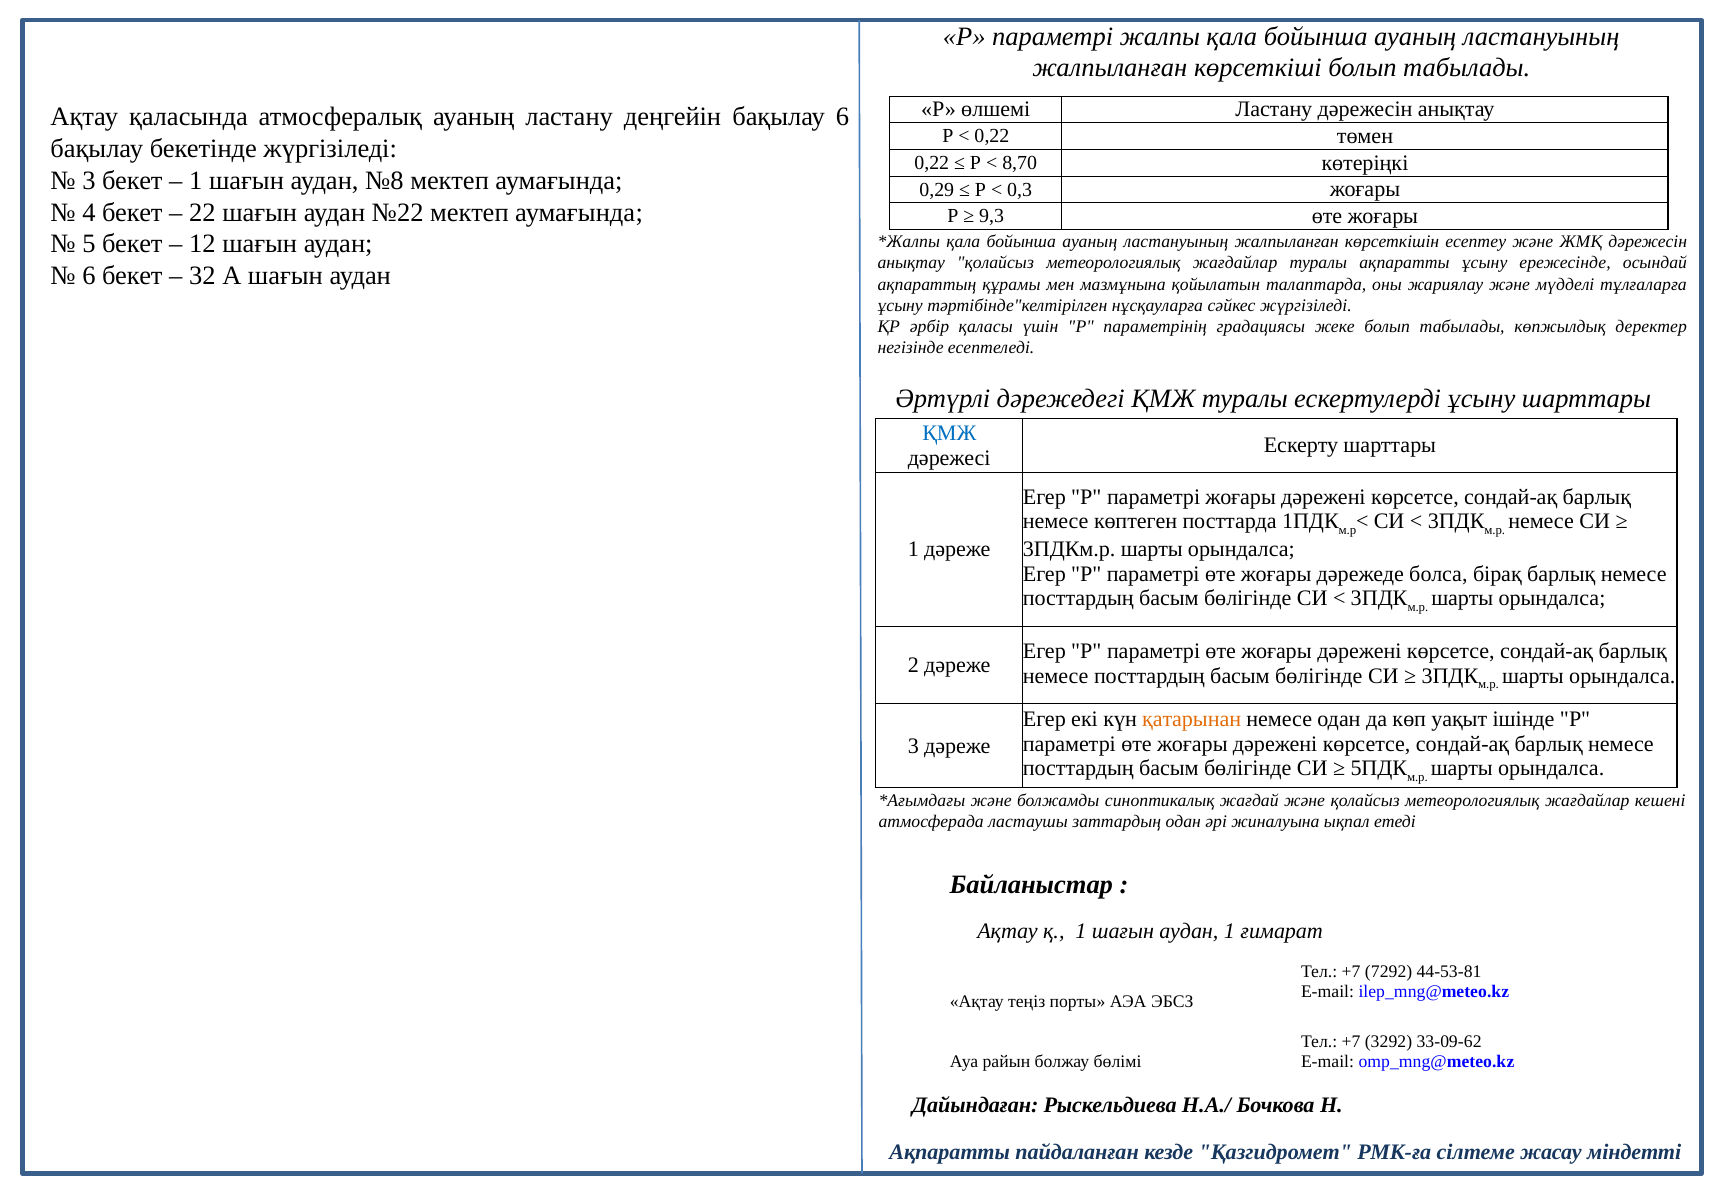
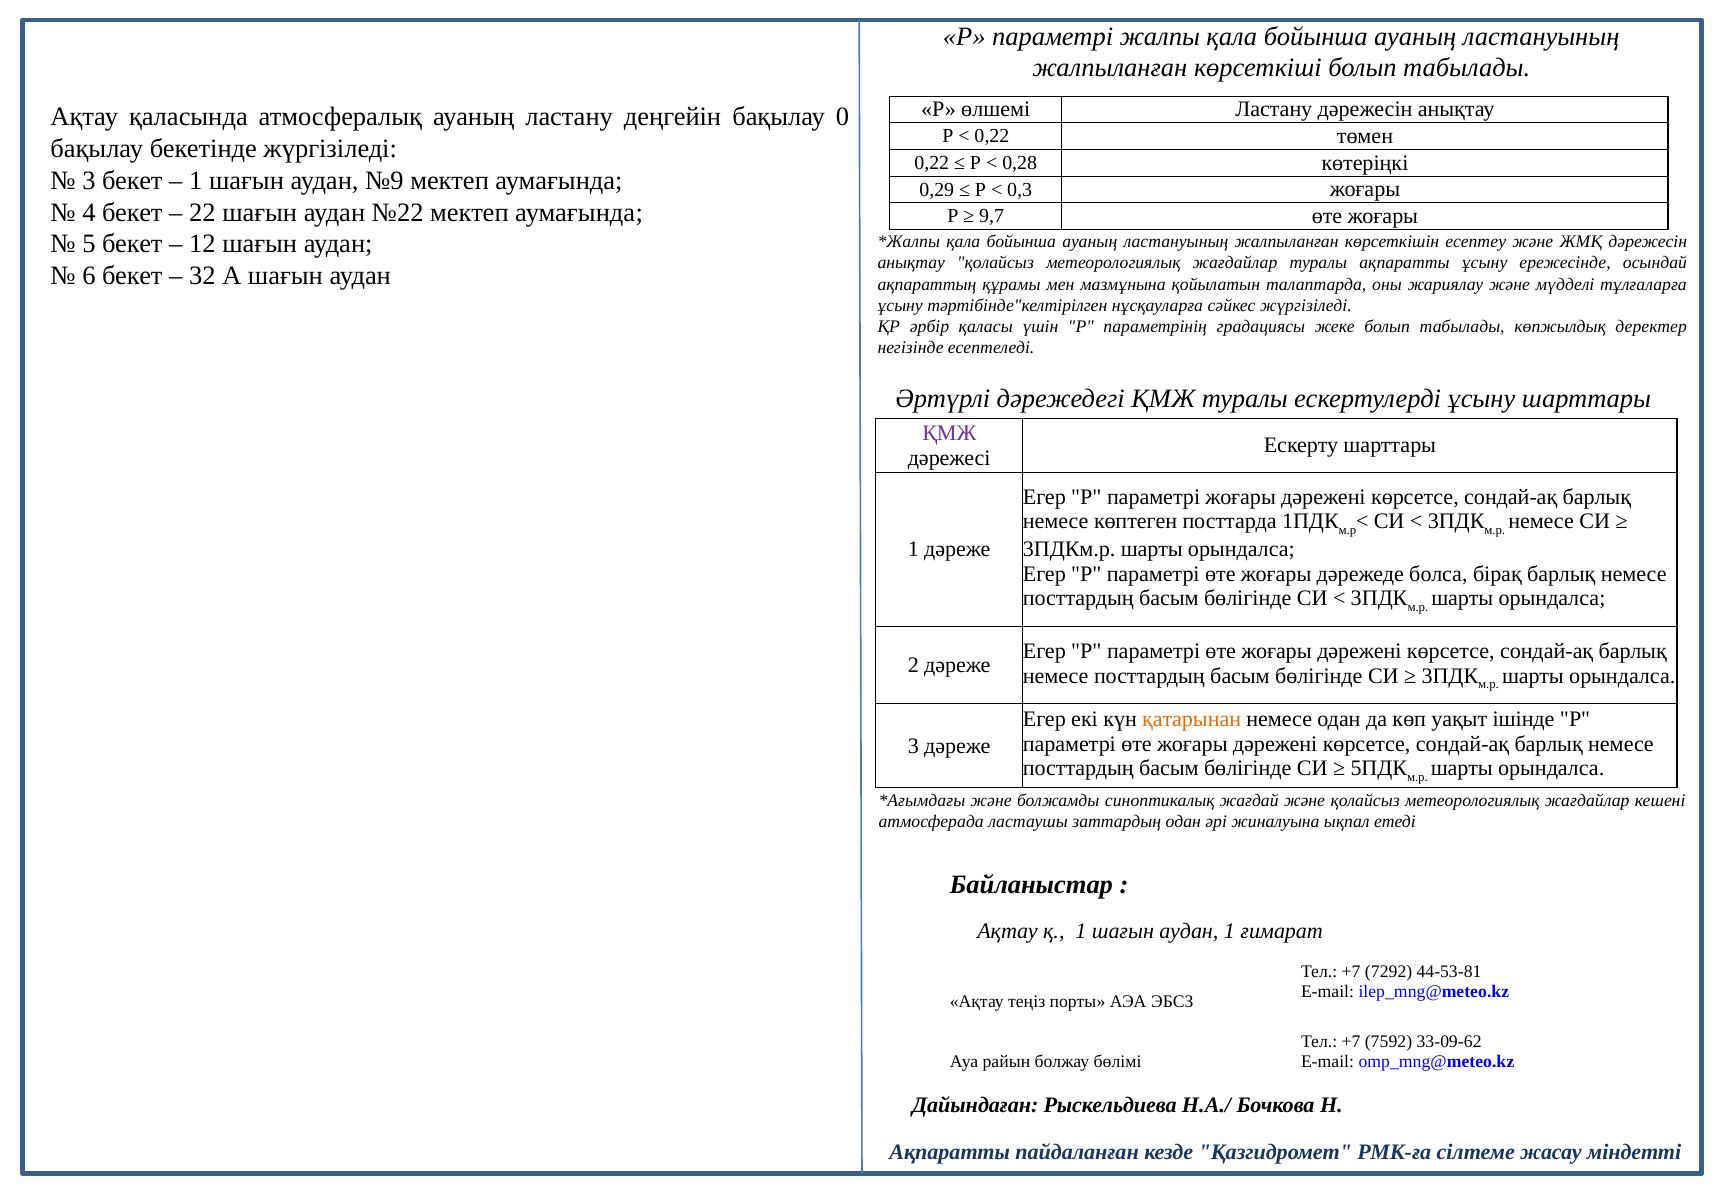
бақылау 6: 6 -> 0 (843, 117)
8,70: 8,70 -> 0,28 (1020, 163)
№8: №8 -> №9 (384, 180)
9,3: 9,3 -> 9,7 (992, 216)
ҚМЖ colour: blue -> purple (949, 433)
3292: 3292 -> 7592 (1388, 1041)
